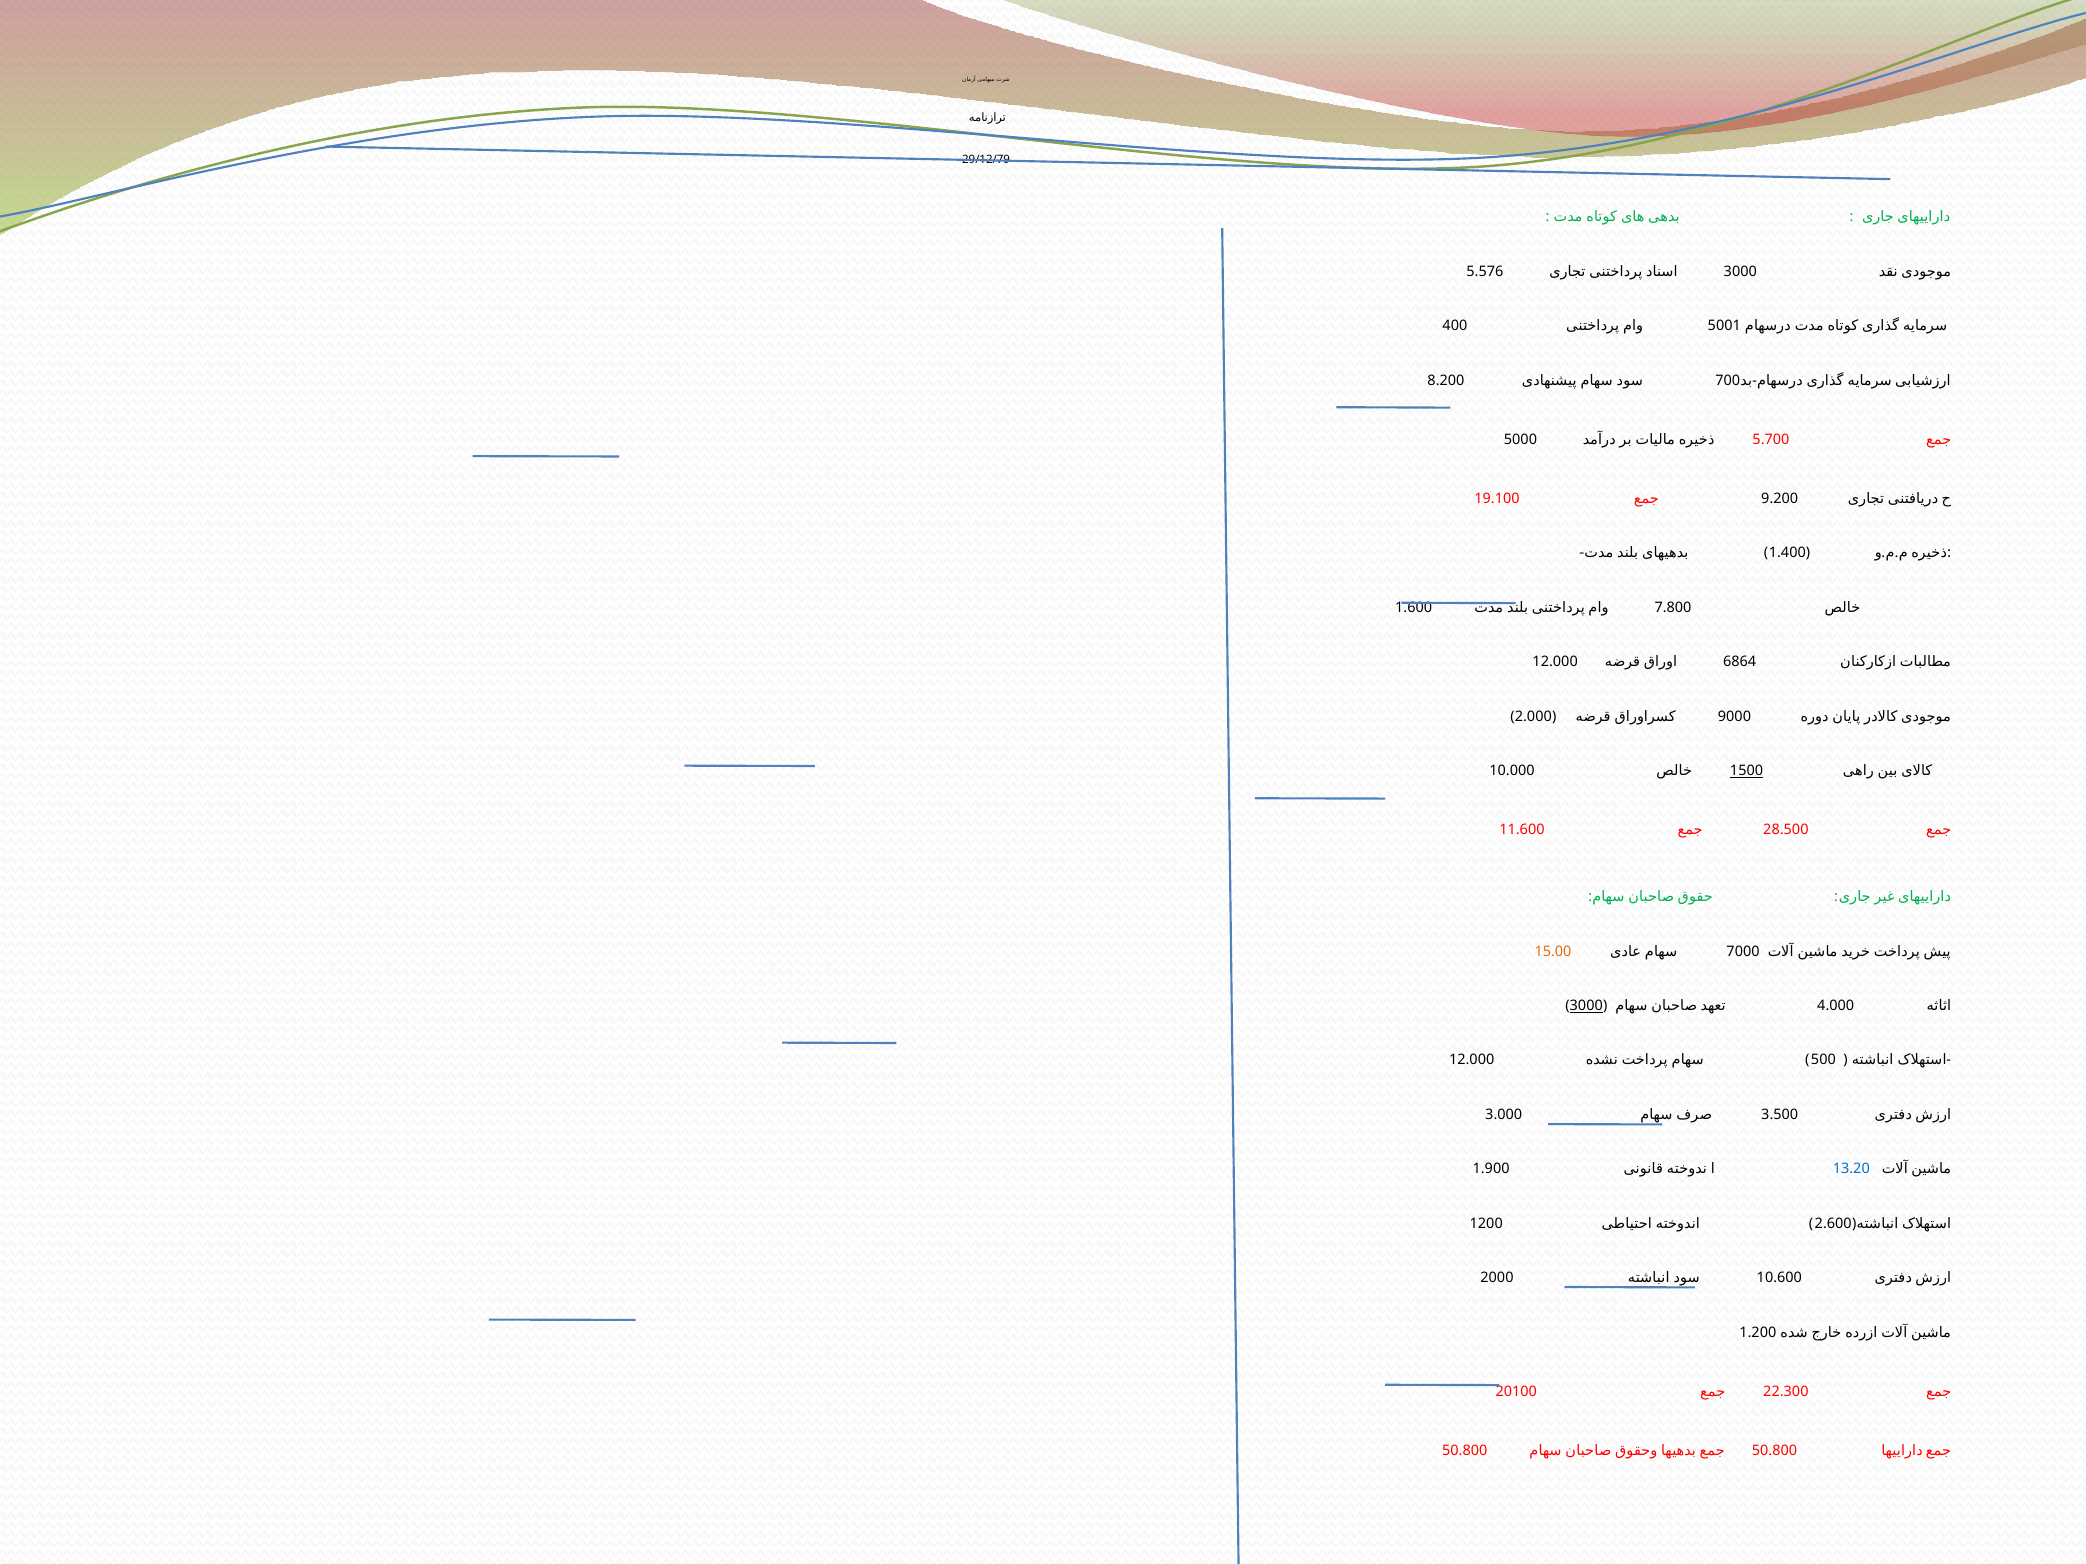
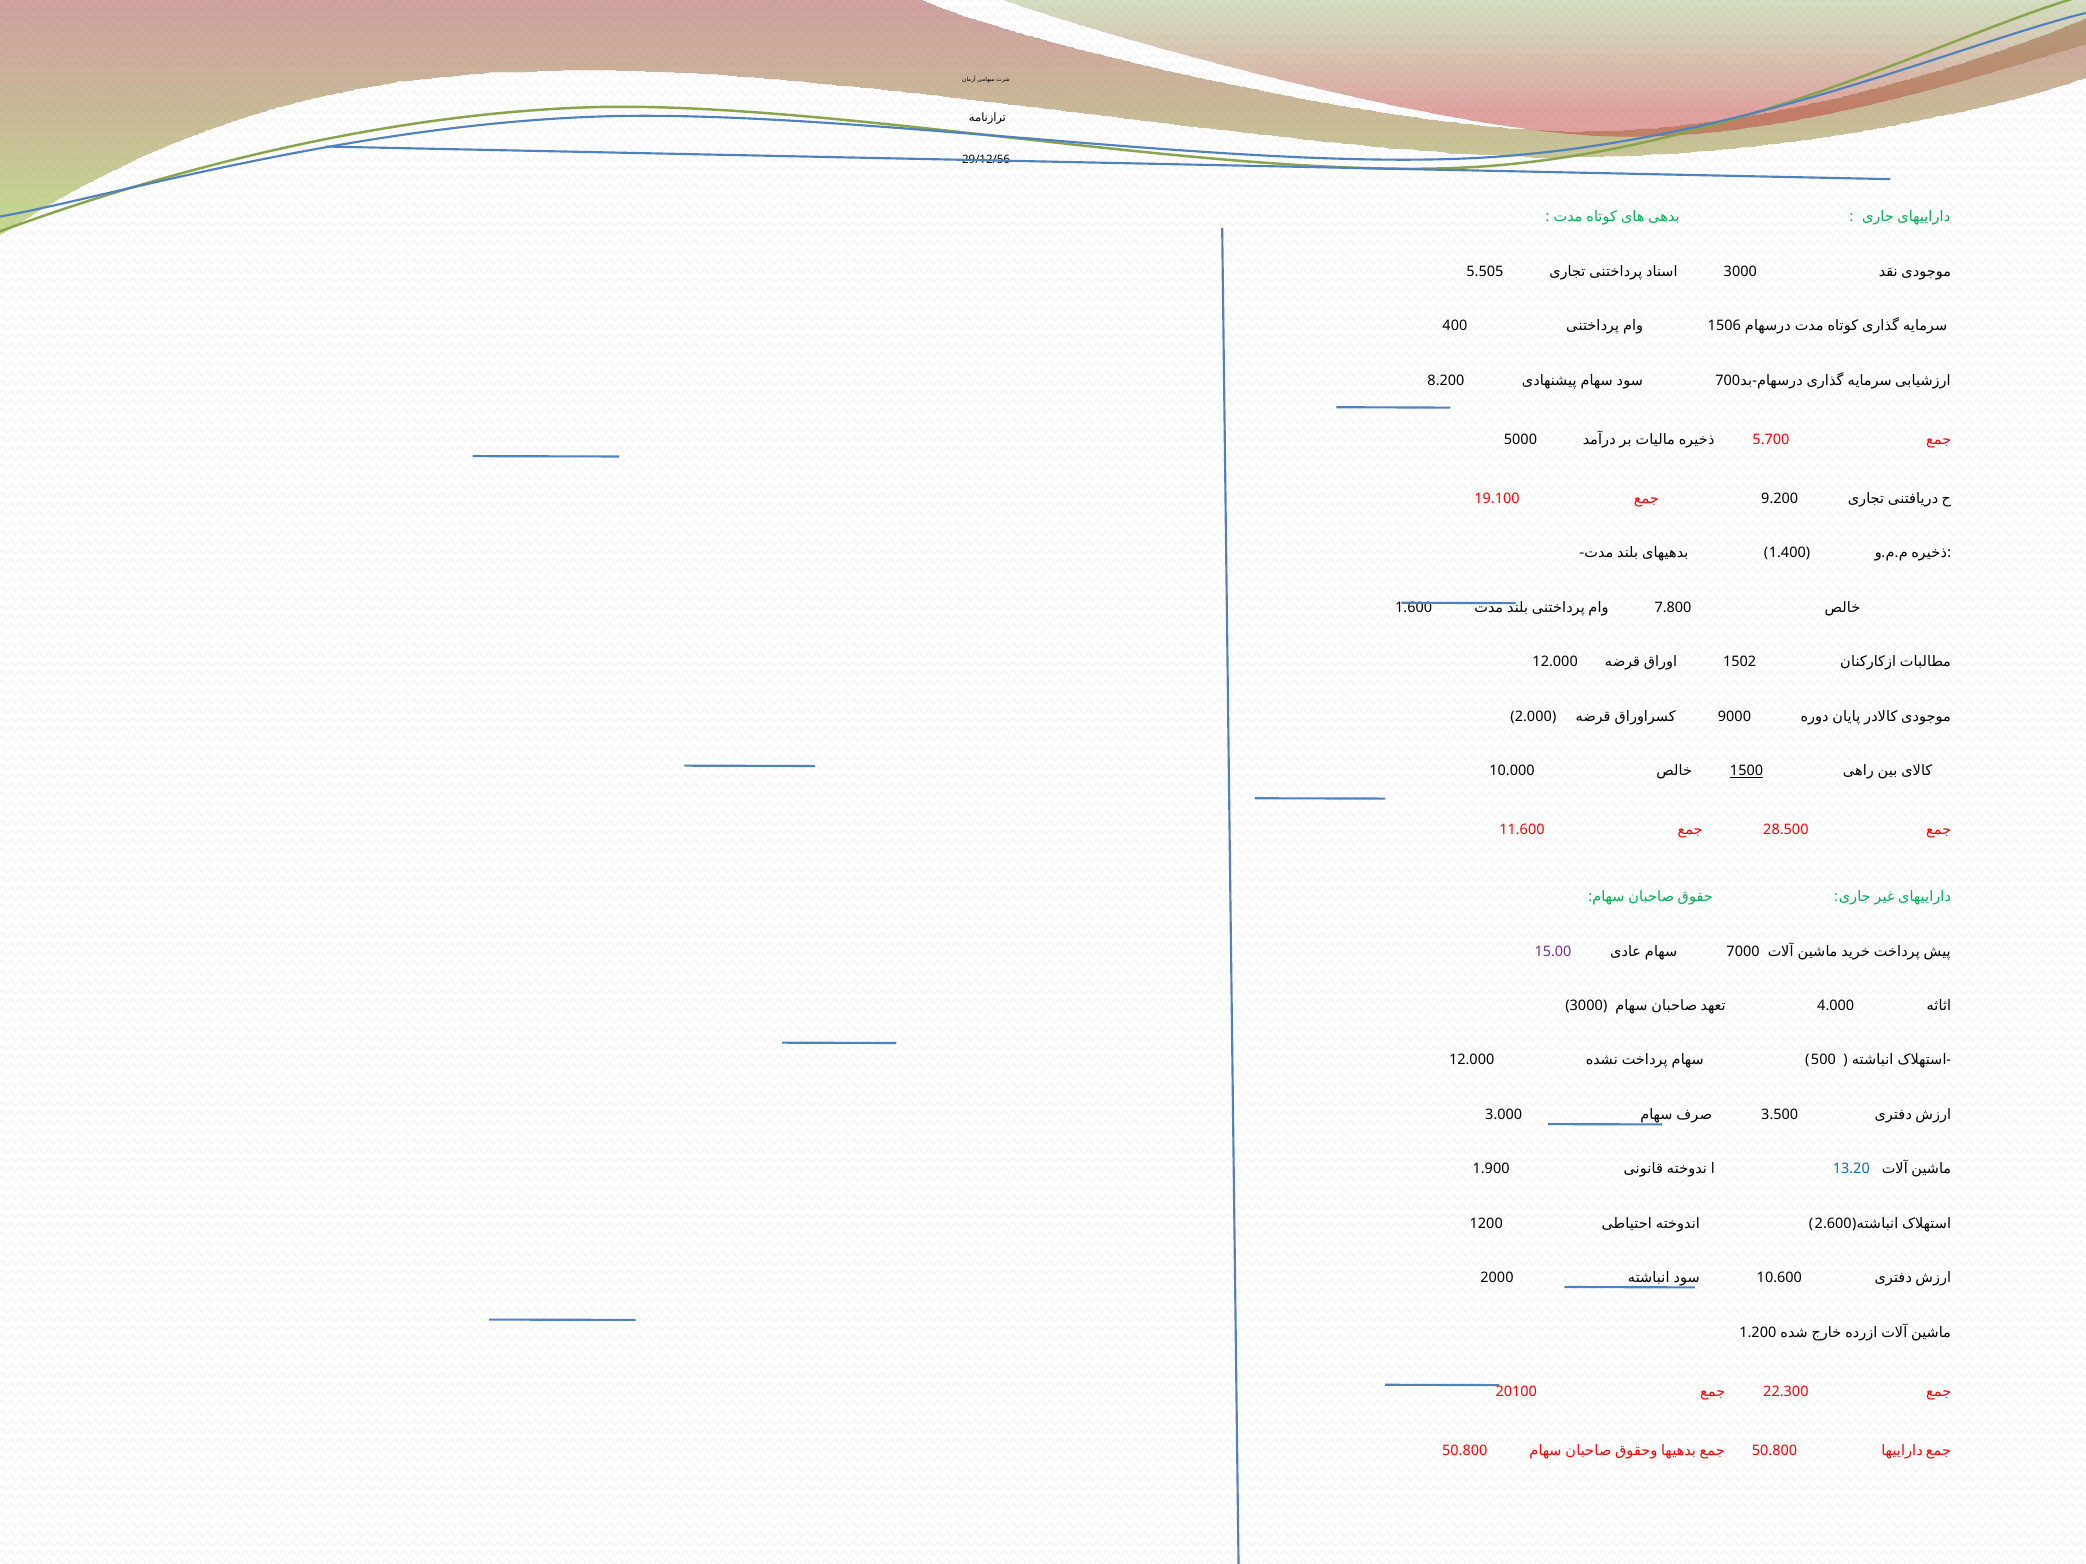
29/12/79: 29/12/79 -> 29/12/56 (986, 160)
5.576: 5.576 -> 5.505 (1485, 272)
5001: 5001 -> 1506 (1724, 326)
6864: 6864 -> 1502 (1740, 662)
15.00 colour: orange -> purple (1553, 952)
3000 underline: present -> none (1586, 1006)
